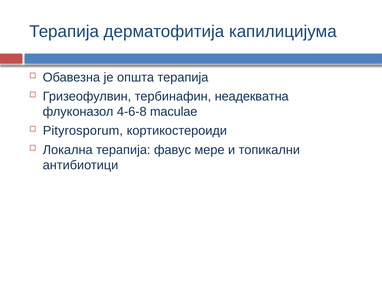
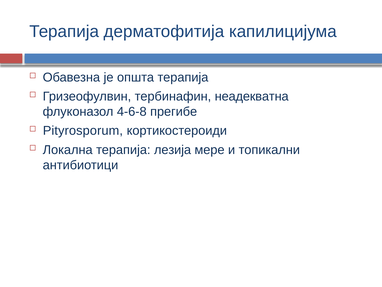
maculae: maculae -> прегибе (174, 112)
фавус: фавус -> лезија (173, 150)
